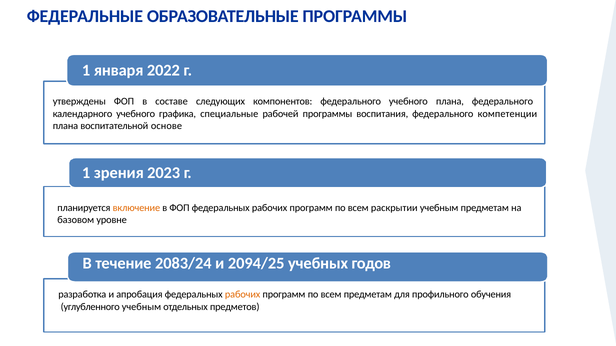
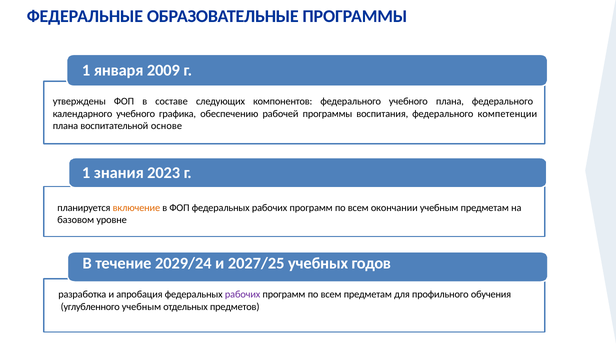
2022: 2022 -> 2009 (163, 71)
специальные: специальные -> обеспечению (229, 114)
зрения: зрения -> знания (119, 173)
раскрытии: раскрытии -> окончании (394, 208)
2083/24: 2083/24 -> 2029/24 (183, 264)
2094/25: 2094/25 -> 2027/25 (256, 264)
рабочих colour: orange -> purple (243, 295)
